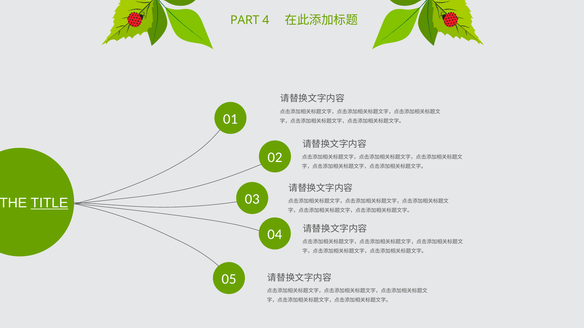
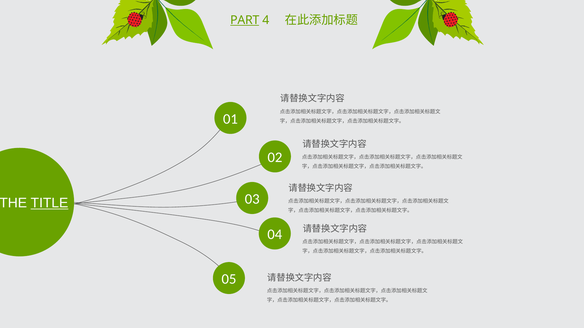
PART underline: none -> present (245, 20)
